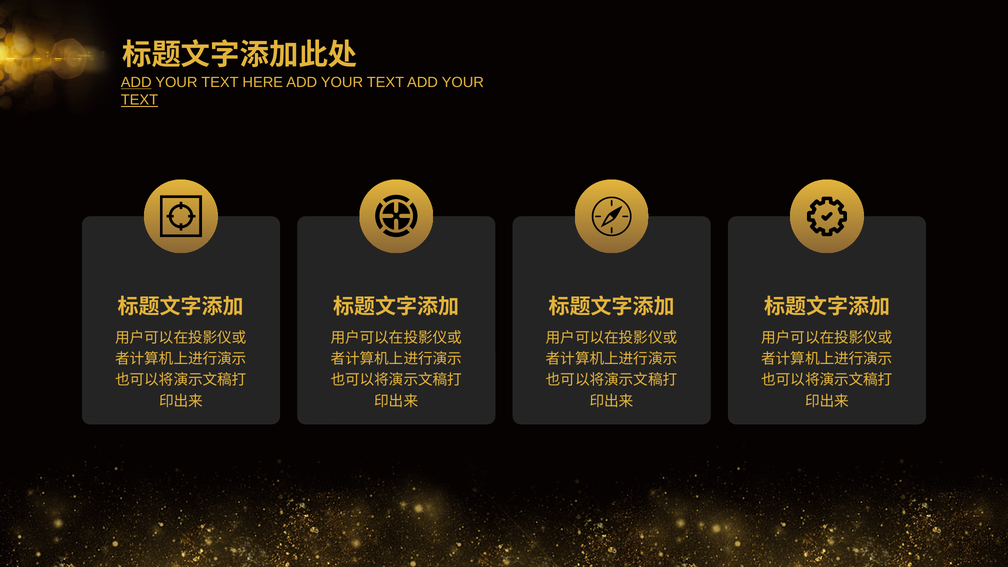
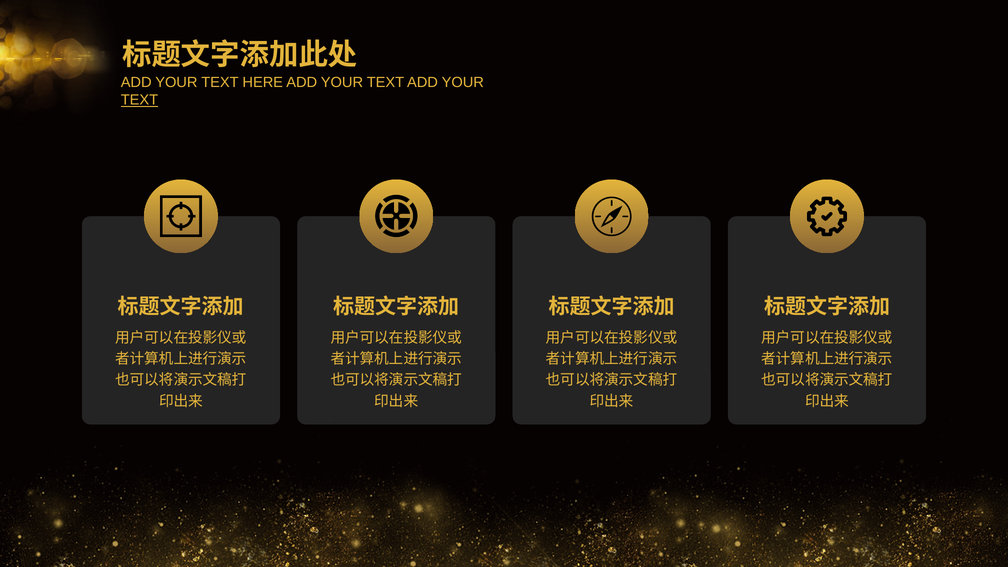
ADD underline: present -> none (136, 82)
